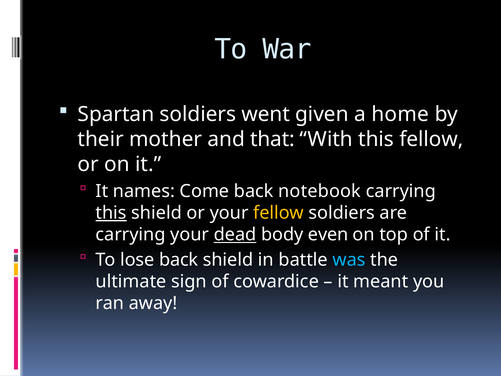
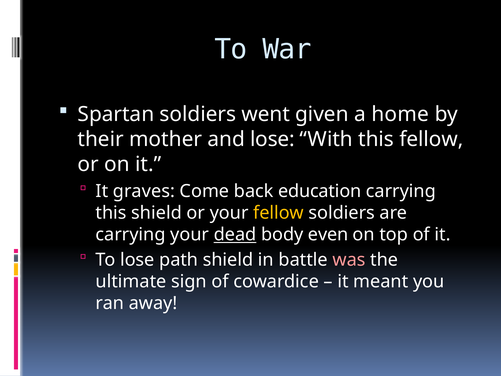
and that: that -> lose (272, 139)
names: names -> graves (144, 191)
notebook: notebook -> education (320, 191)
this underline: present -> none (111, 213)
lose back: back -> path (179, 260)
was colour: light blue -> pink (349, 260)
